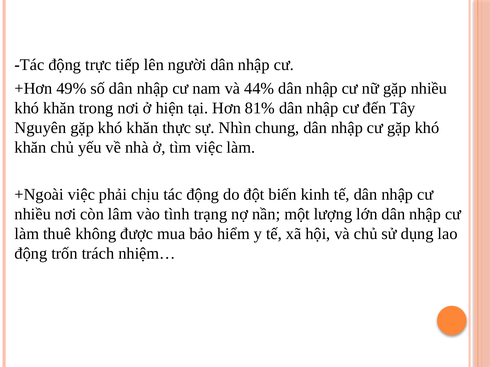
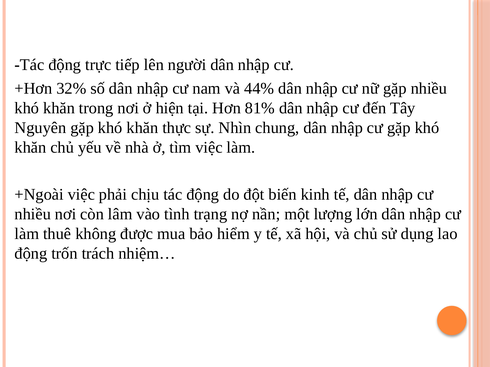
49%: 49% -> 32% (71, 89)
